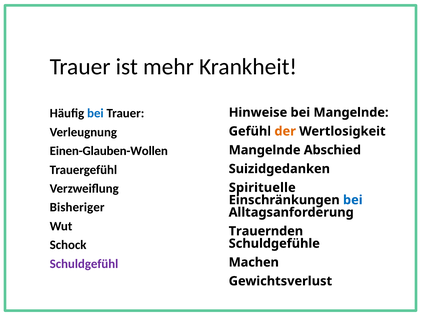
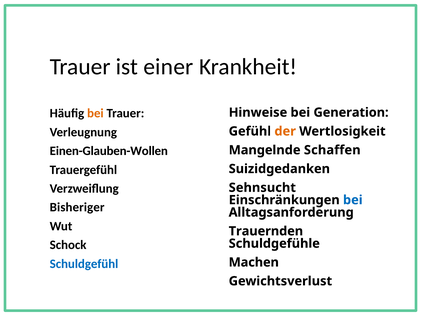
mehr: mehr -> einer (168, 67)
bei colour: blue -> orange (95, 113)
bei Mangelnde: Mangelnde -> Generation (351, 112)
Abschied: Abschied -> Schaffen (332, 150)
Spirituelle: Spirituelle -> Sehnsucht (262, 187)
Schuldgefühl colour: purple -> blue (84, 264)
